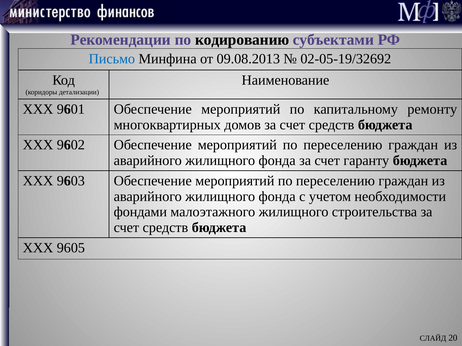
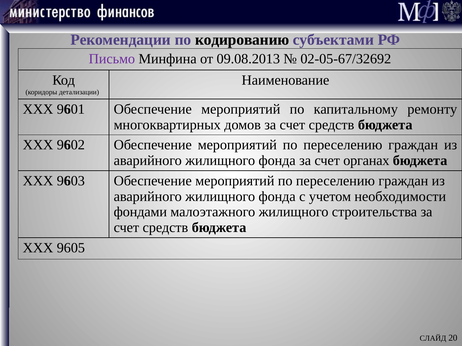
Письмо colour: blue -> purple (112, 59)
02-05-19/32692: 02-05-19/32692 -> 02-05-67/32692 (346, 59)
гаранту: гаранту -> органах (366, 161)
